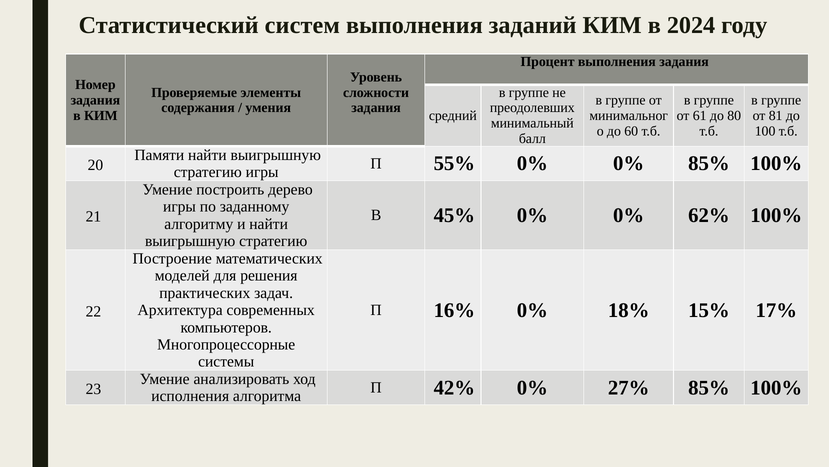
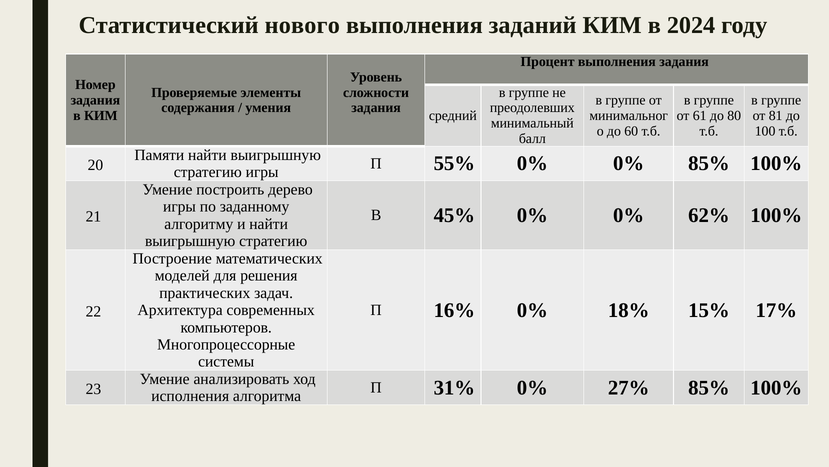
систем: систем -> нового (302, 25)
42%: 42% -> 31% (454, 387)
